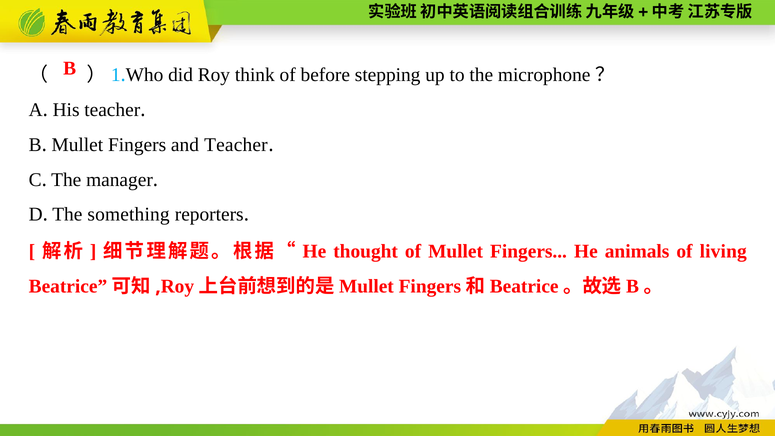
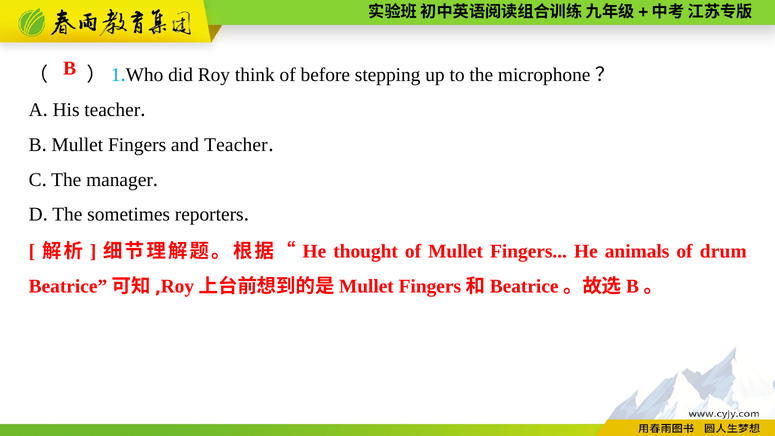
something: something -> sometimes (129, 214)
living: living -> drum (723, 251)
